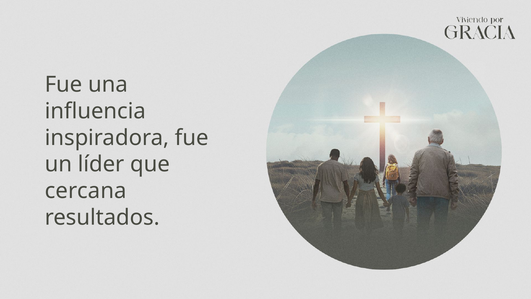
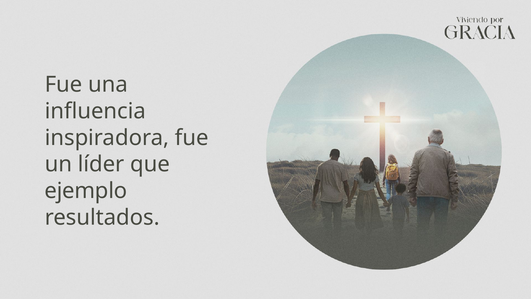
cercana: cercana -> ejemplo (86, 191)
